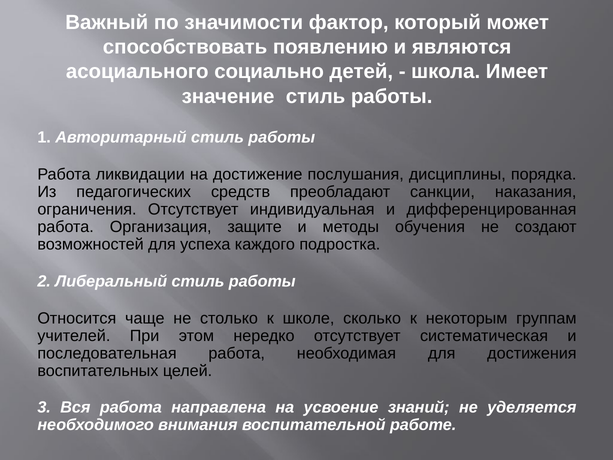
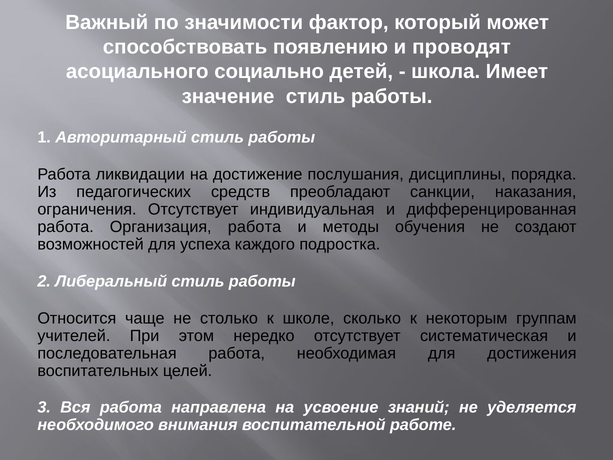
являются: являются -> проводят (461, 47)
Организация защите: защите -> работа (254, 227)
